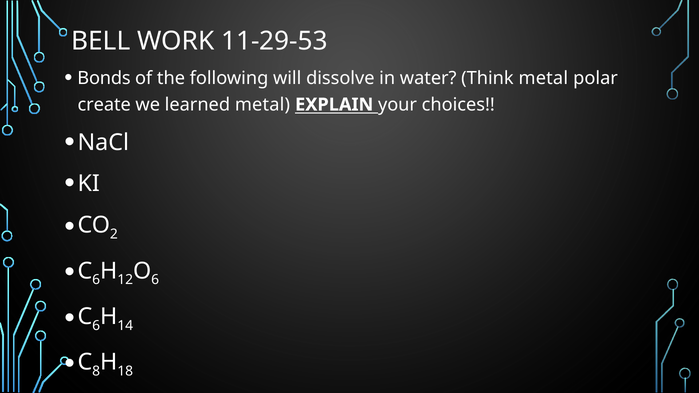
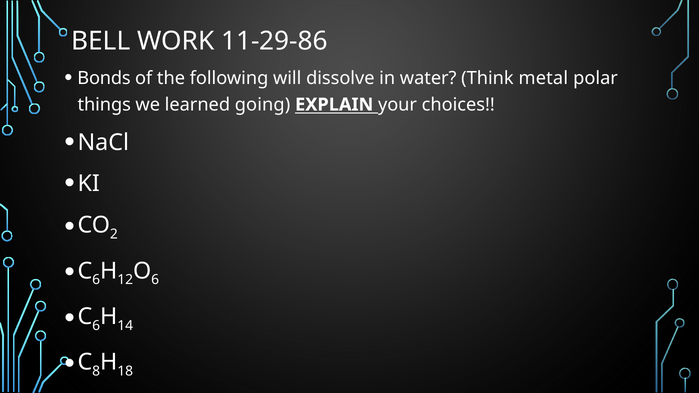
11-29-53: 11-29-53 -> 11-29-86 (274, 41)
create: create -> things (104, 105)
learned metal: metal -> going (263, 105)
